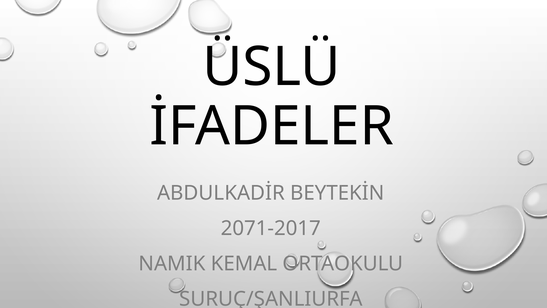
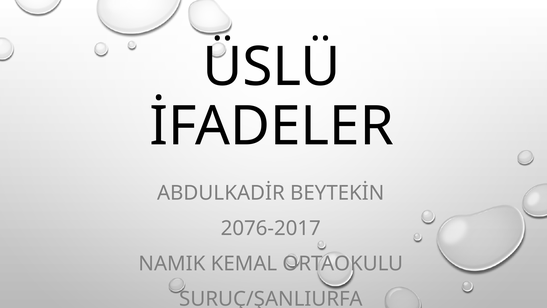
2071-2017: 2071-2017 -> 2076-2017 (271, 228)
